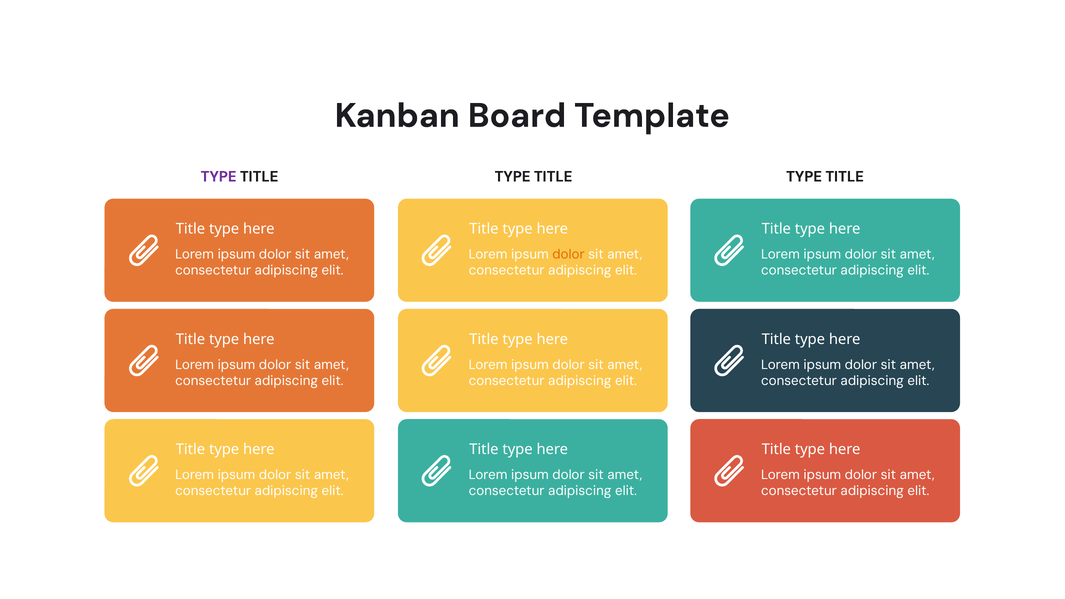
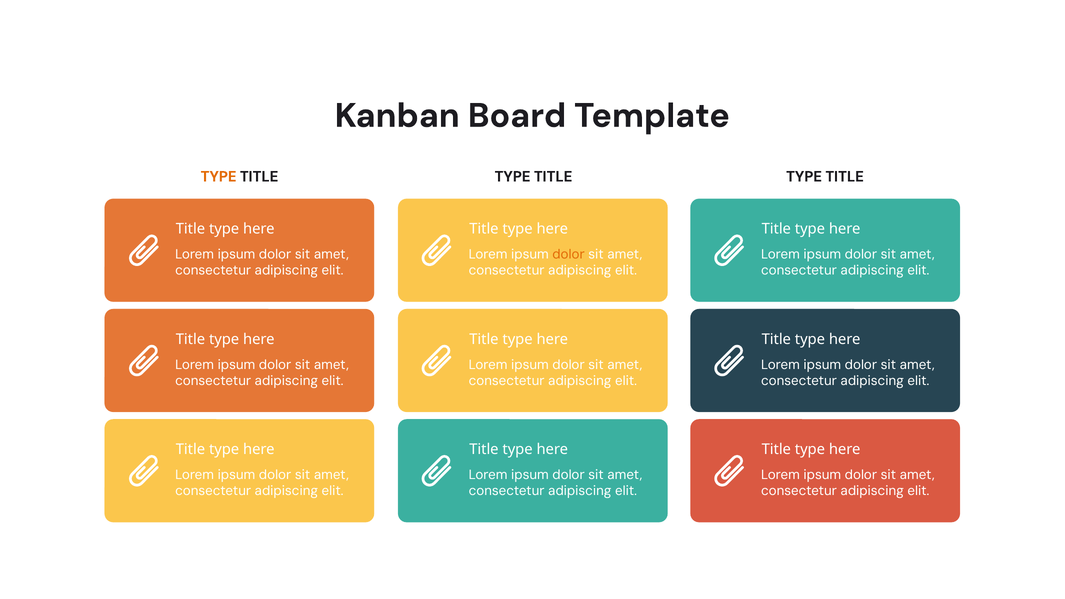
TYPE colour: purple -> orange (219, 177)
